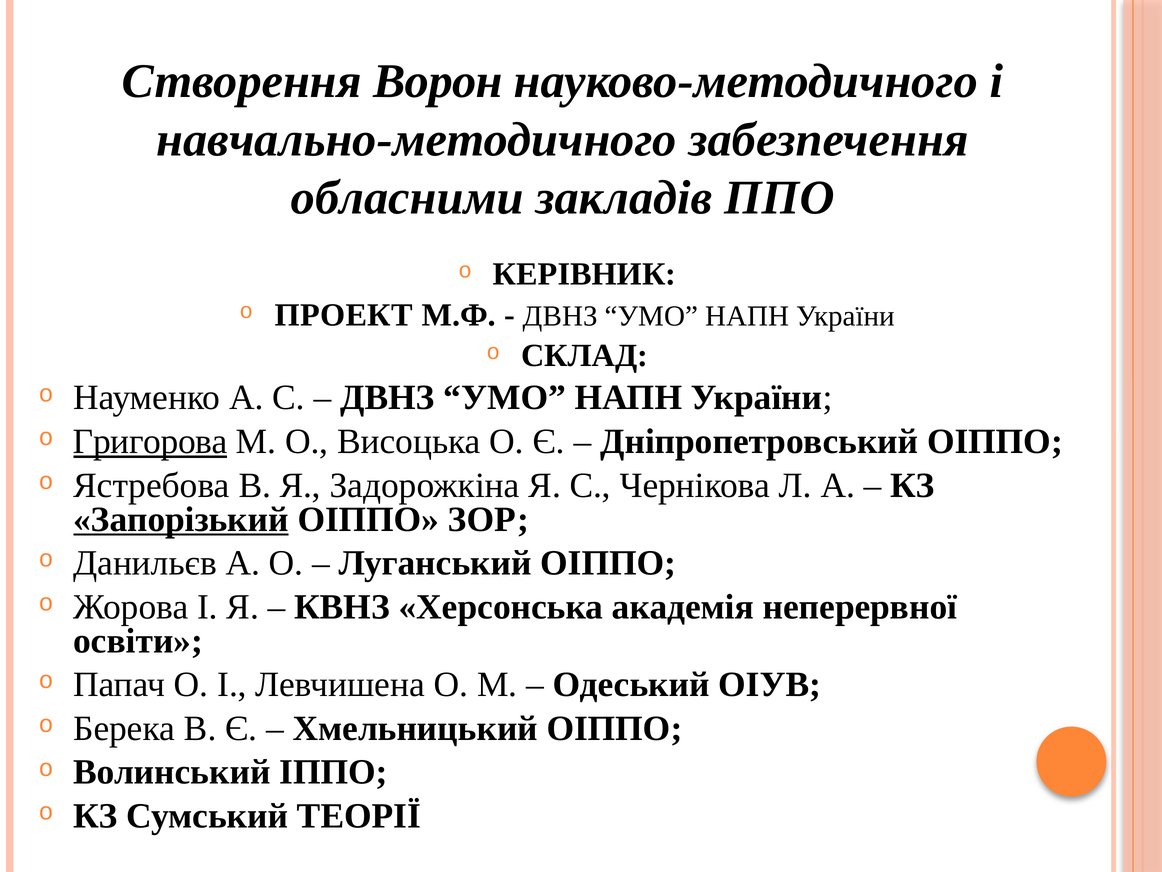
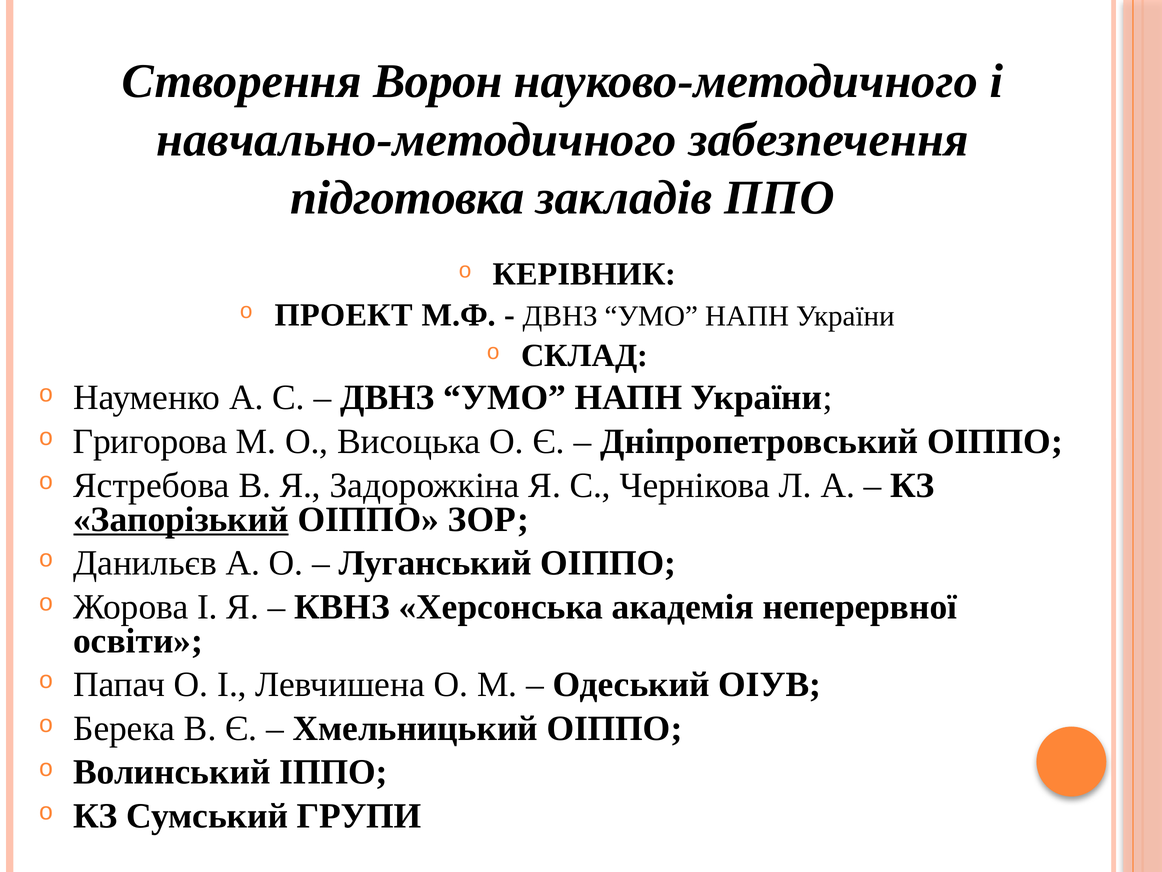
обласними: обласними -> підготовка (407, 198)
Григорова underline: present -> none (150, 441)
ТЕОРІЇ: ТЕОРІЇ -> ГРУПИ (359, 816)
